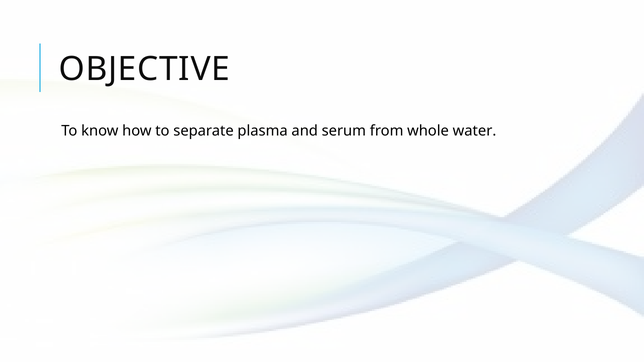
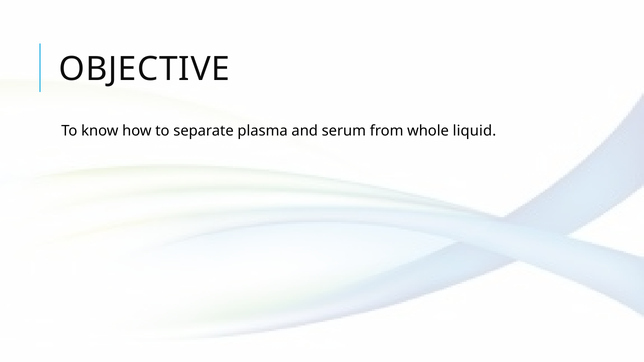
water: water -> liquid (474, 131)
